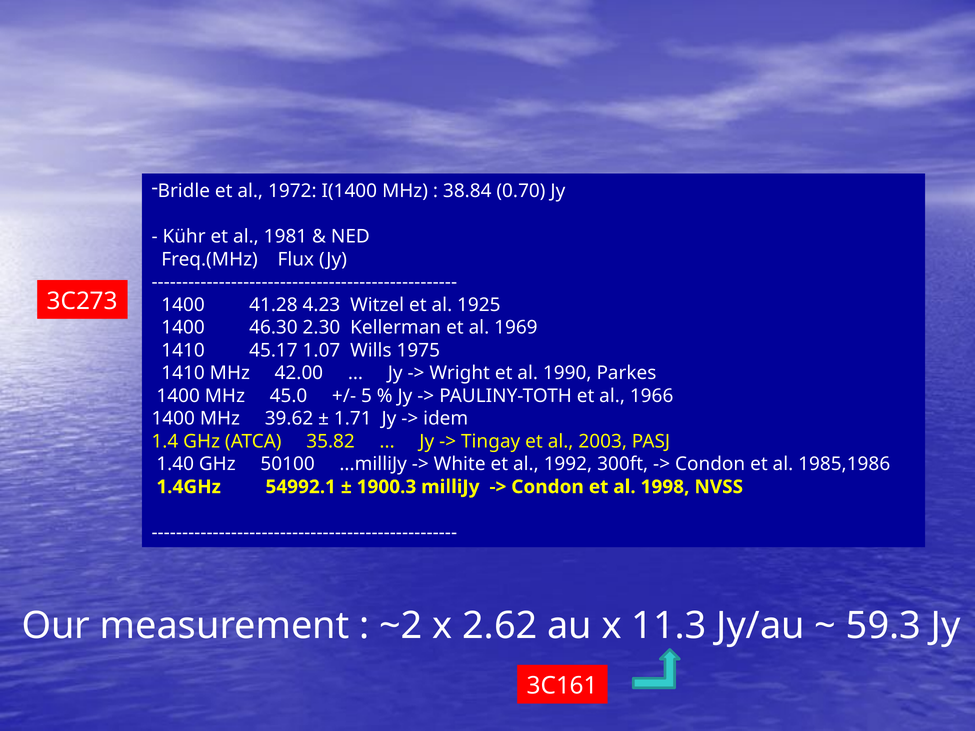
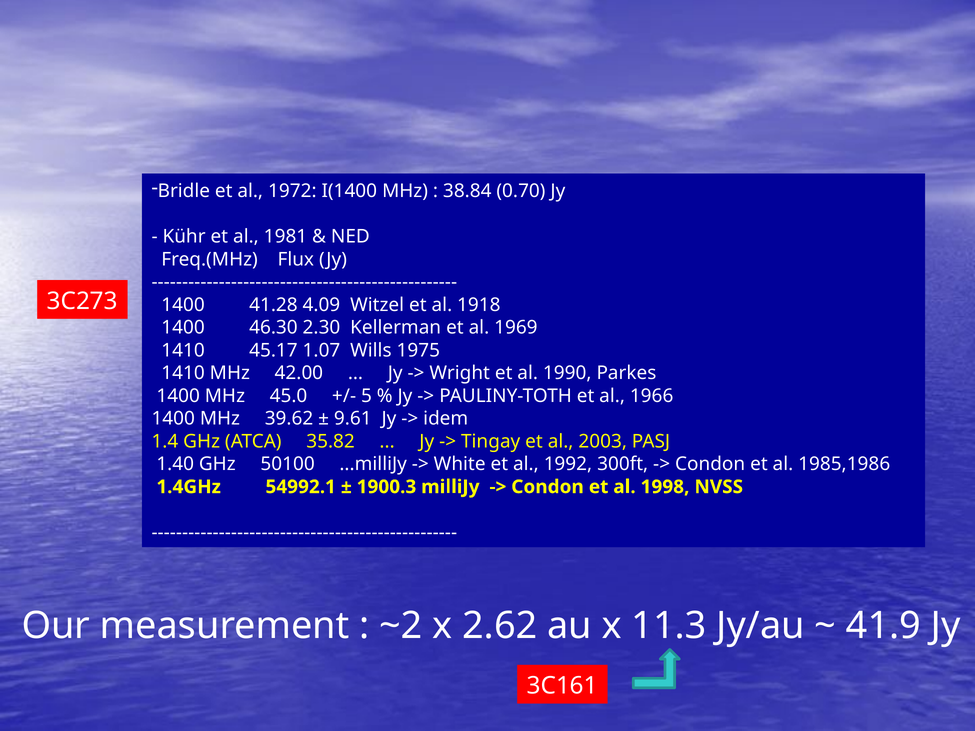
4.23: 4.23 -> 4.09 (321, 305)
1925: 1925 -> 1918 (479, 305)
1.71: 1.71 -> 9.61 (353, 419)
59.3: 59.3 -> 41.9 (884, 626)
